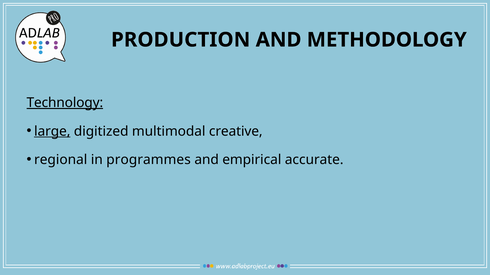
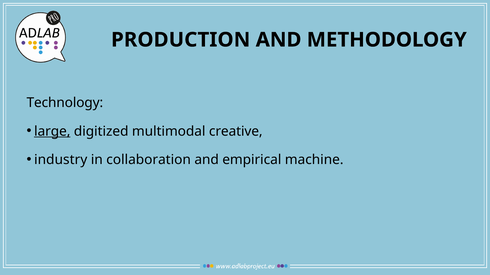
Technology underline: present -> none (65, 103)
regional: regional -> industry (61, 160)
programmes: programmes -> collaboration (149, 160)
accurate: accurate -> machine (314, 160)
